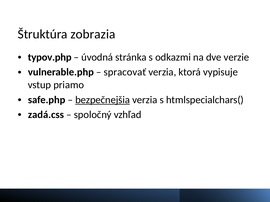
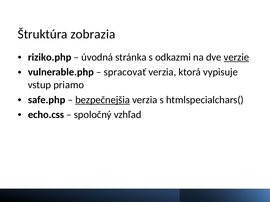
typov.php: typov.php -> riziko.php (50, 57)
verzie underline: none -> present (236, 57)
zadá.css: zadá.css -> echo.css (46, 115)
